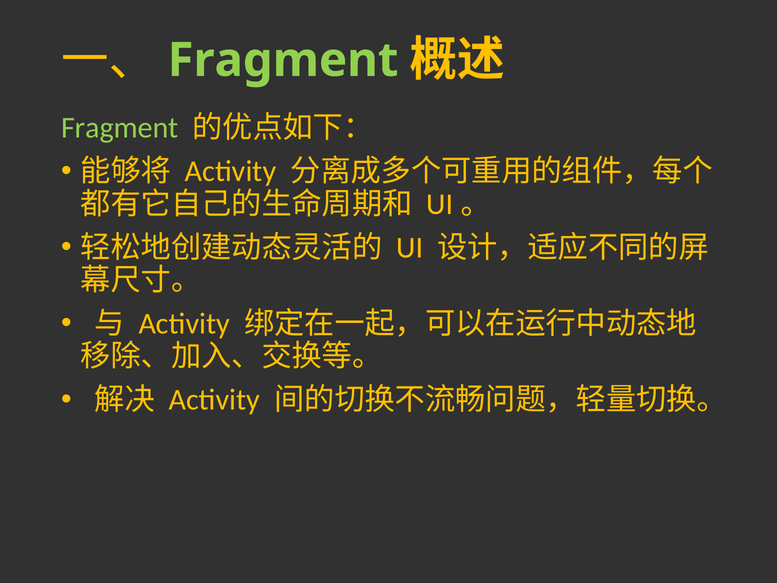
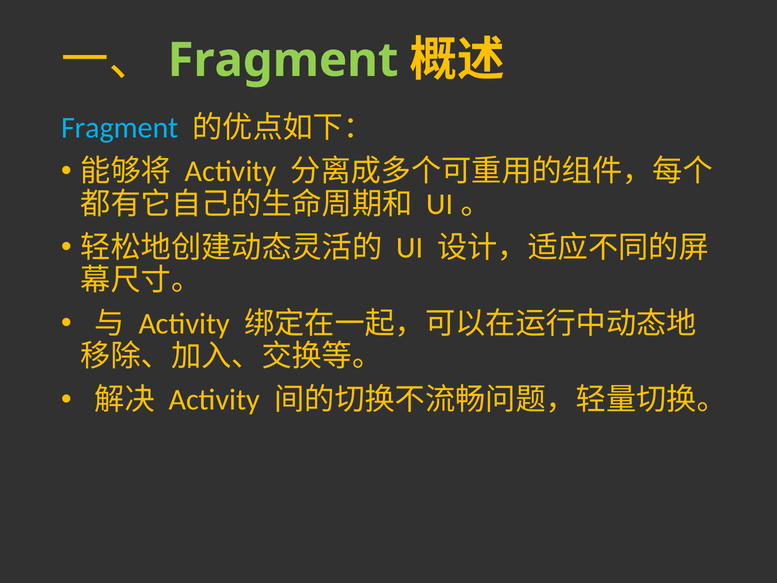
Fragment colour: light green -> light blue (120, 128)
